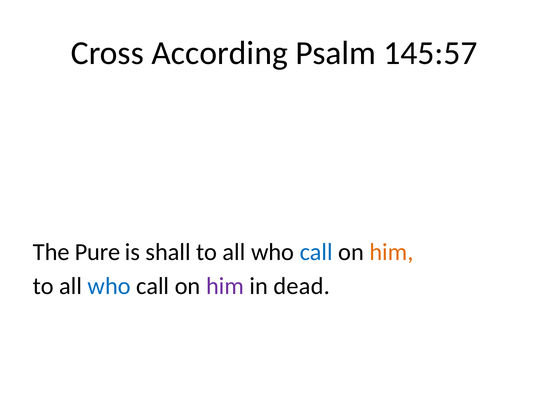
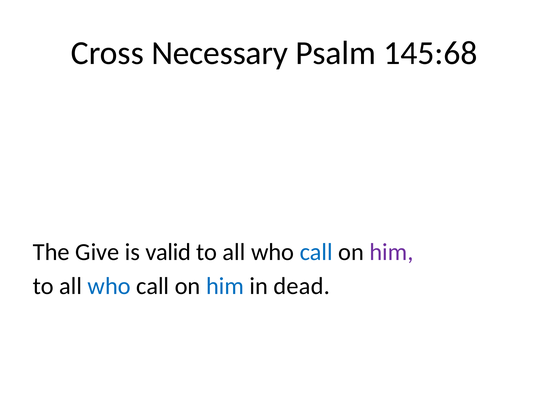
According: According -> Necessary (220, 53)
145:57: 145:57 -> 145:68 (430, 53)
Pure: Pure -> Give (97, 252)
shall: shall -> valid (168, 252)
him colour: orange -> purple (391, 252)
him colour: purple -> blue (225, 286)
